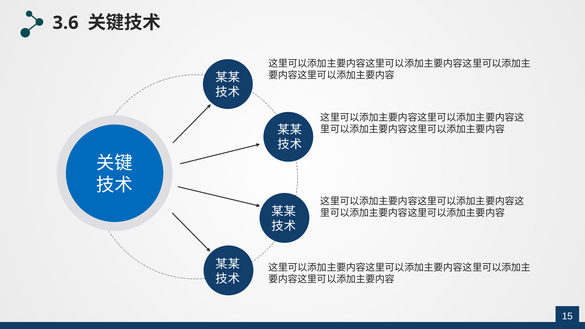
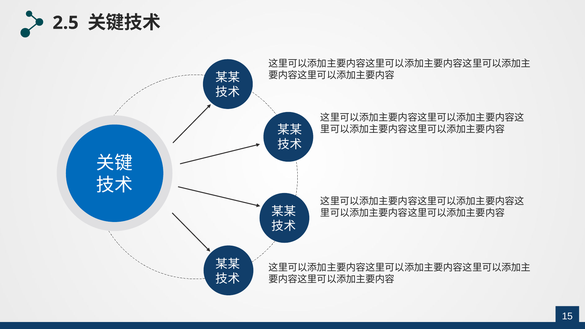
3.6: 3.6 -> 2.5 (66, 23)
